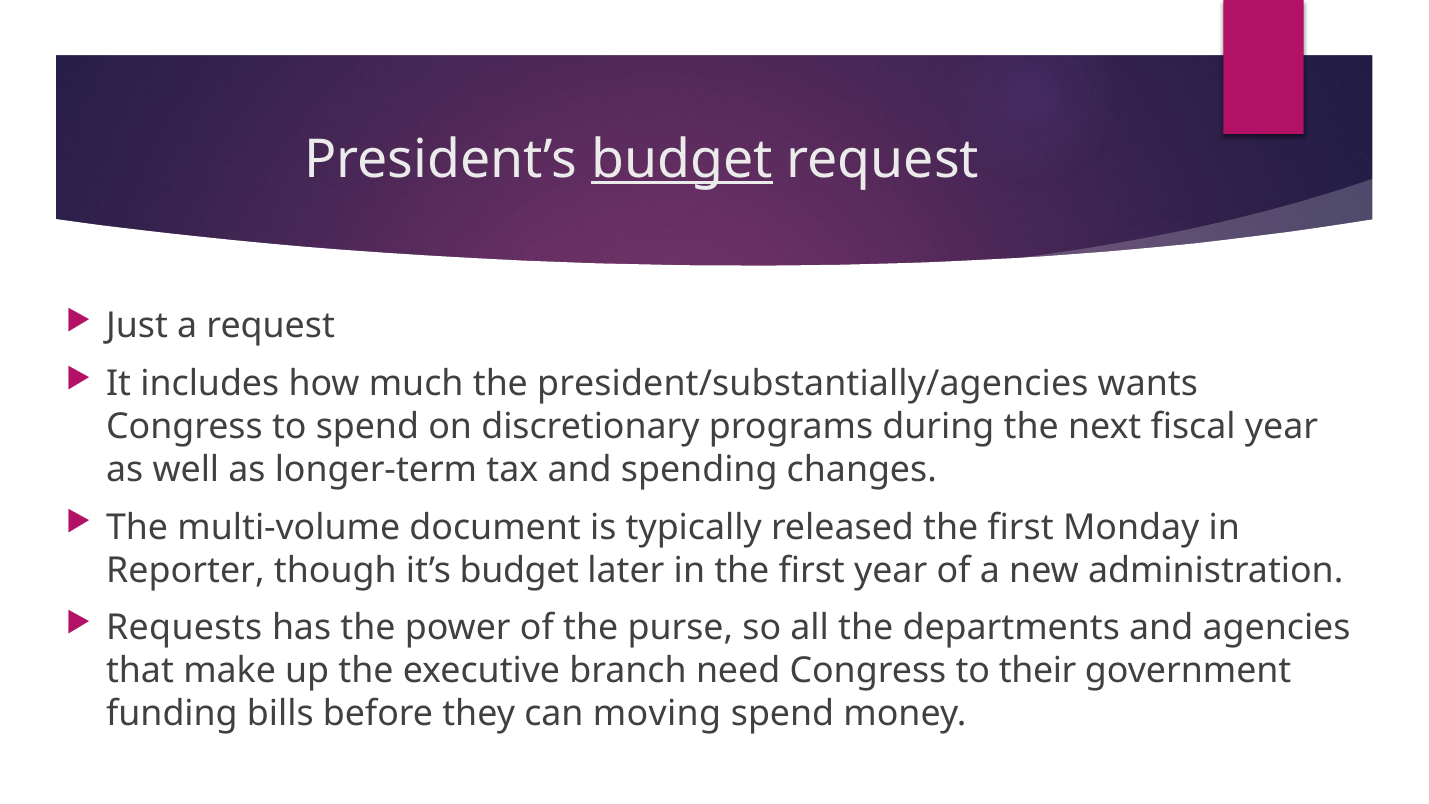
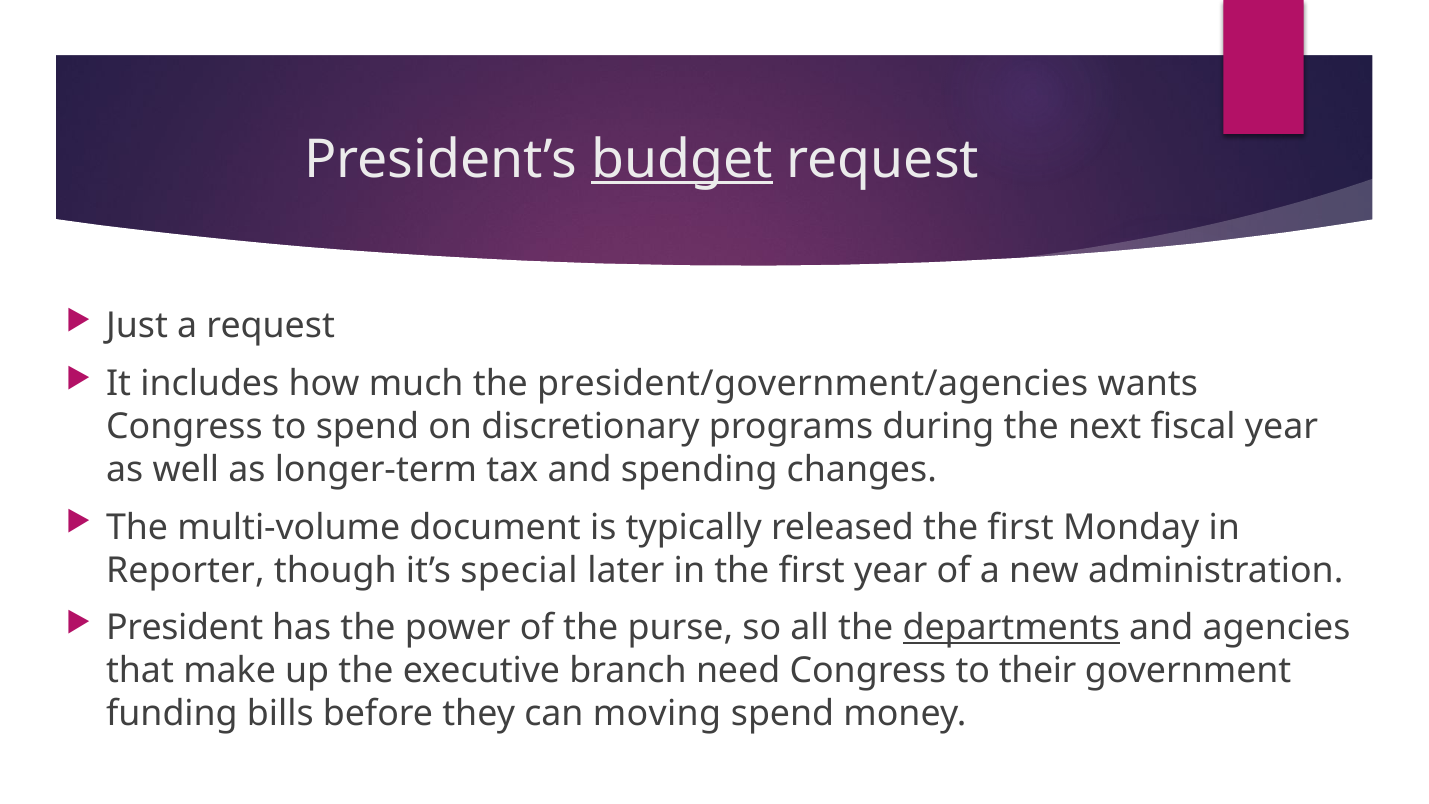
president/substantially/agencies: president/substantially/agencies -> president/government/agencies (813, 384)
it’s budget: budget -> special (519, 570)
Requests: Requests -> President (185, 628)
departments underline: none -> present (1011, 628)
